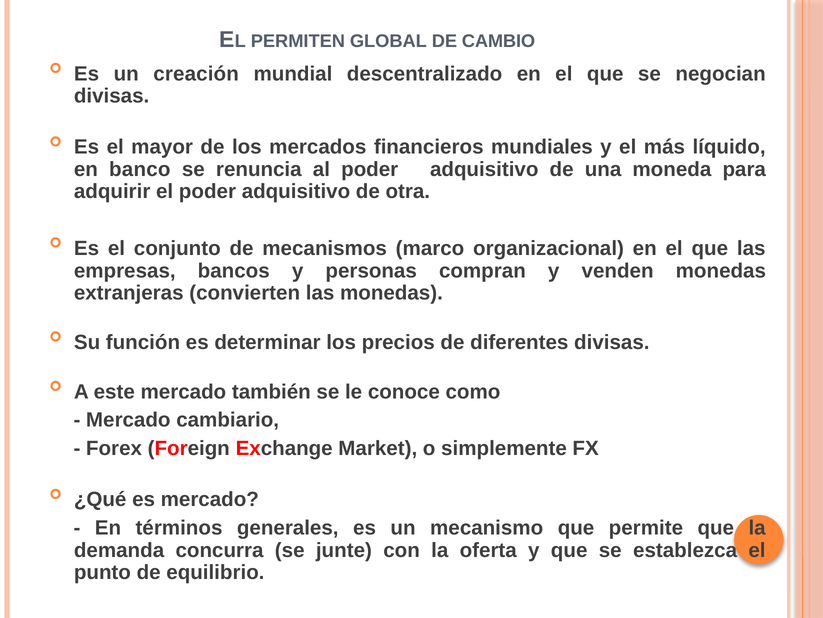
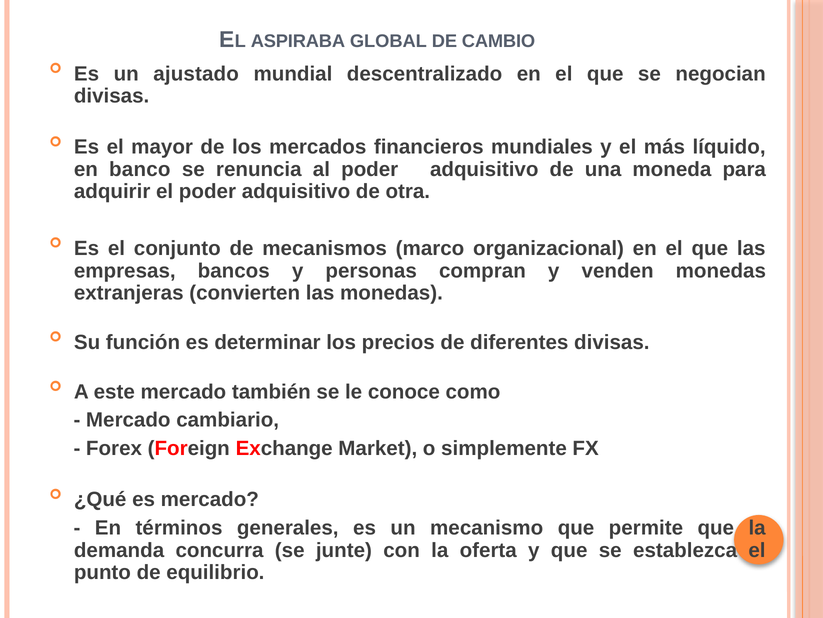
PERMITEN: PERMITEN -> ASPIRABA (298, 41)
creación: creación -> ajustado (196, 74)
